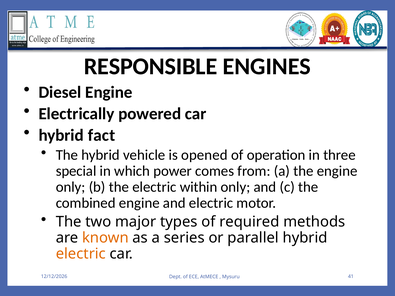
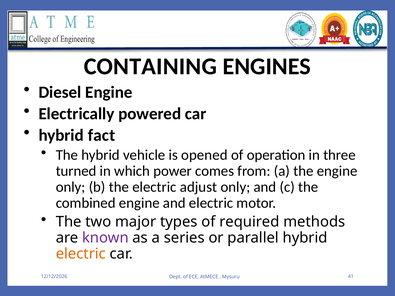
RESPONSIBLE: RESPONSIBLE -> CONTAINING (150, 67)
special: special -> turned (76, 171)
within: within -> adjust (198, 187)
known colour: orange -> purple (105, 238)
